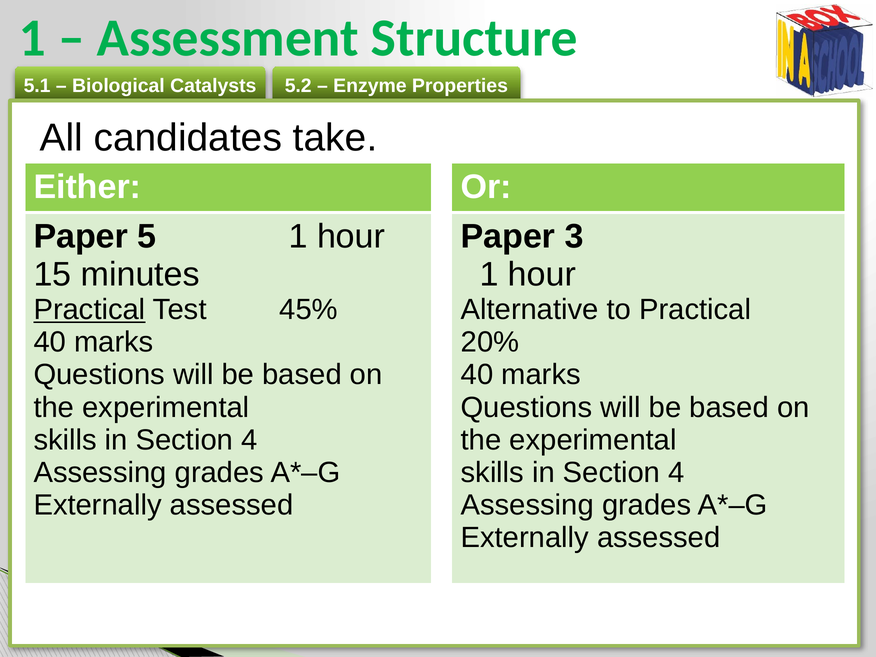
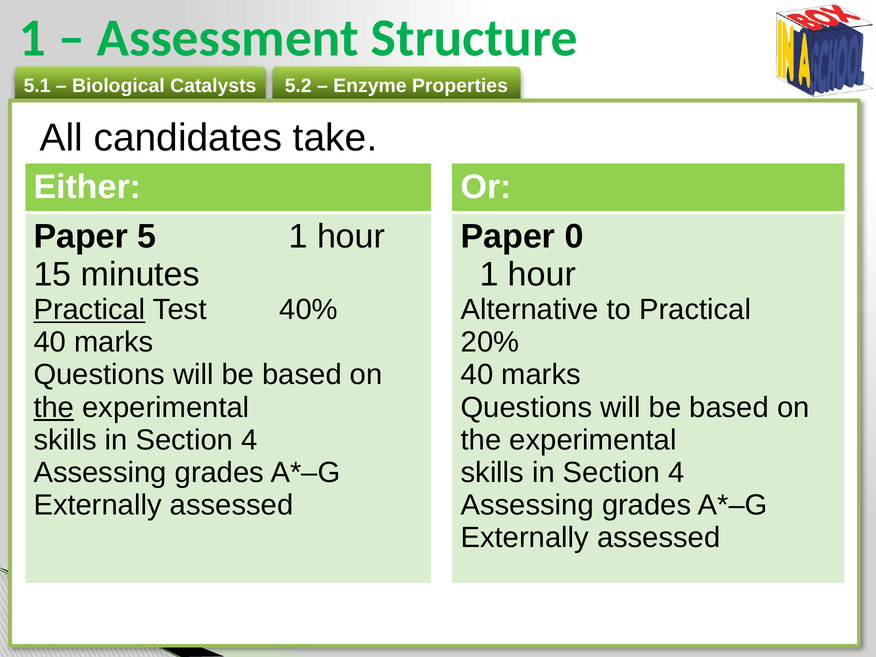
3: 3 -> 0 (574, 237)
45%: 45% -> 40% (309, 310)
the underline: none -> present (54, 407)
